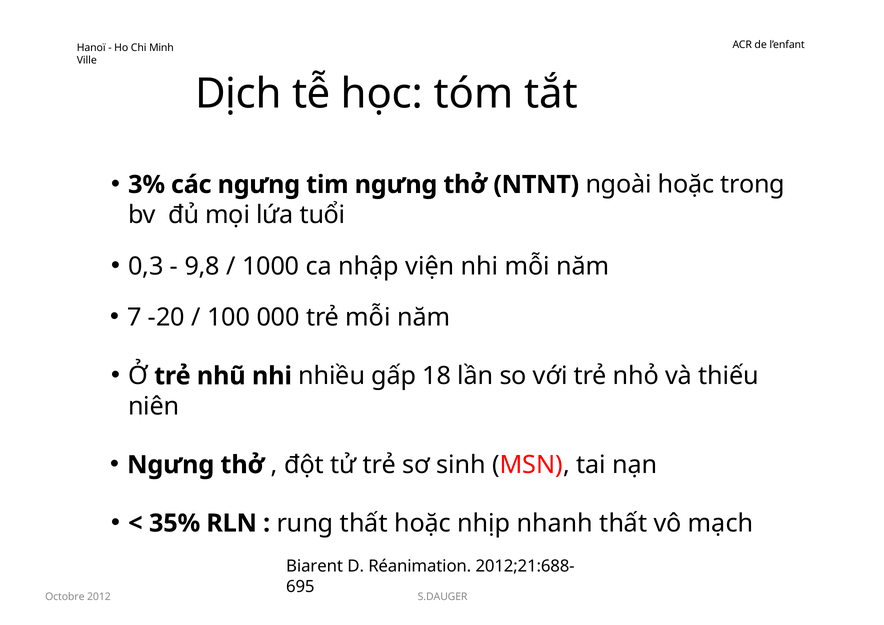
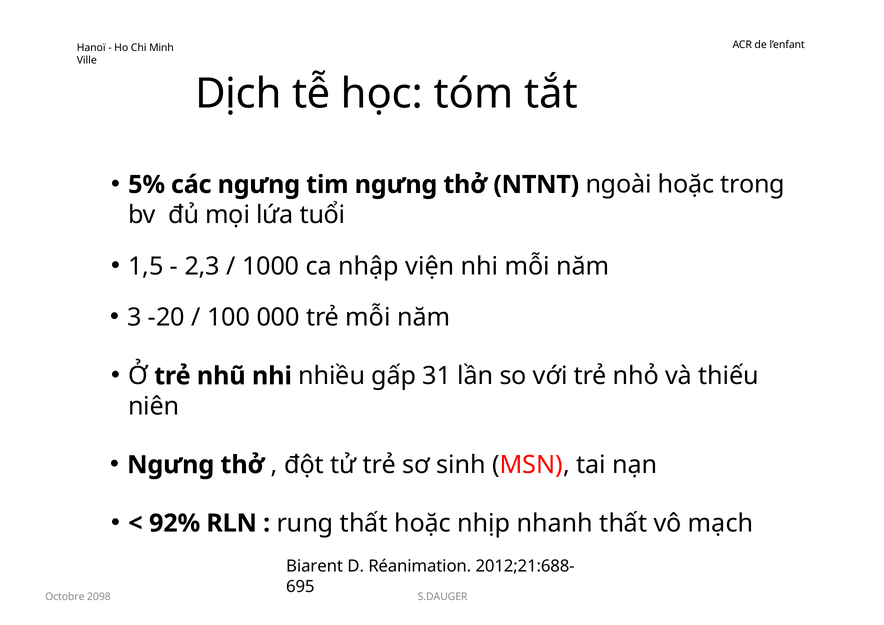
3%: 3% -> 5% (147, 185)
0,3: 0,3 -> 1,5 (146, 266)
9,8: 9,8 -> 2,3 (202, 266)
7: 7 -> 3 (134, 317)
18: 18 -> 31 (437, 376)
35%: 35% -> 92% (175, 523)
2012: 2012 -> 2098 (99, 596)
